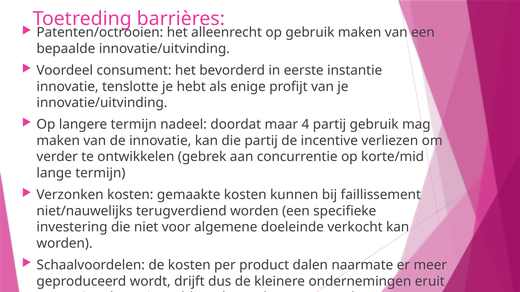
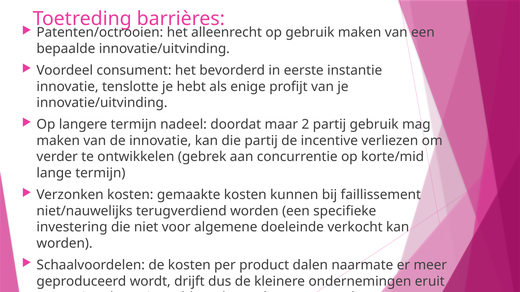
4: 4 -> 2 (305, 125)
